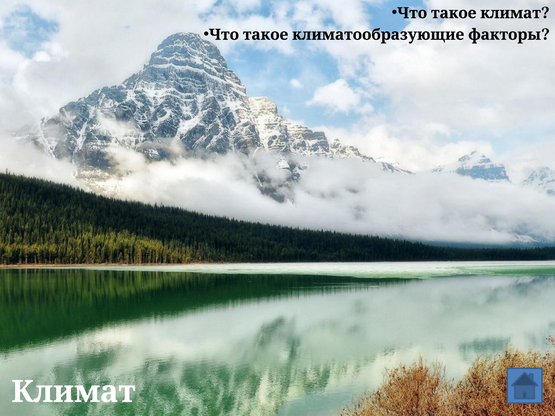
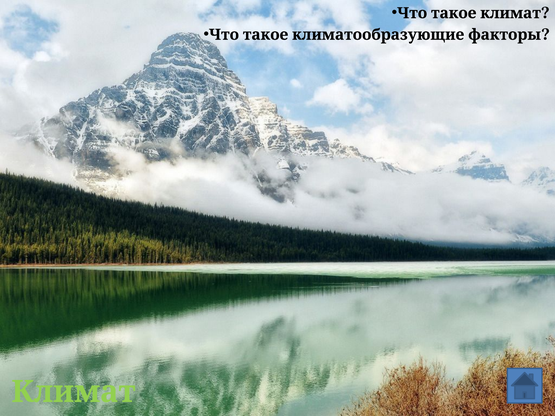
Климат colour: white -> light green (73, 392)
